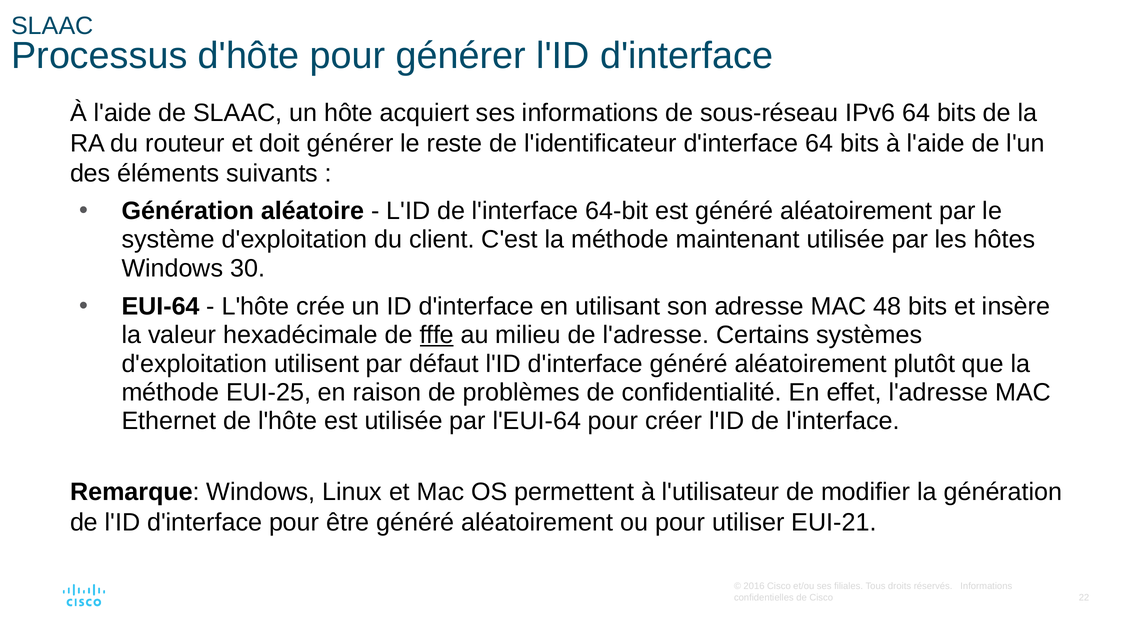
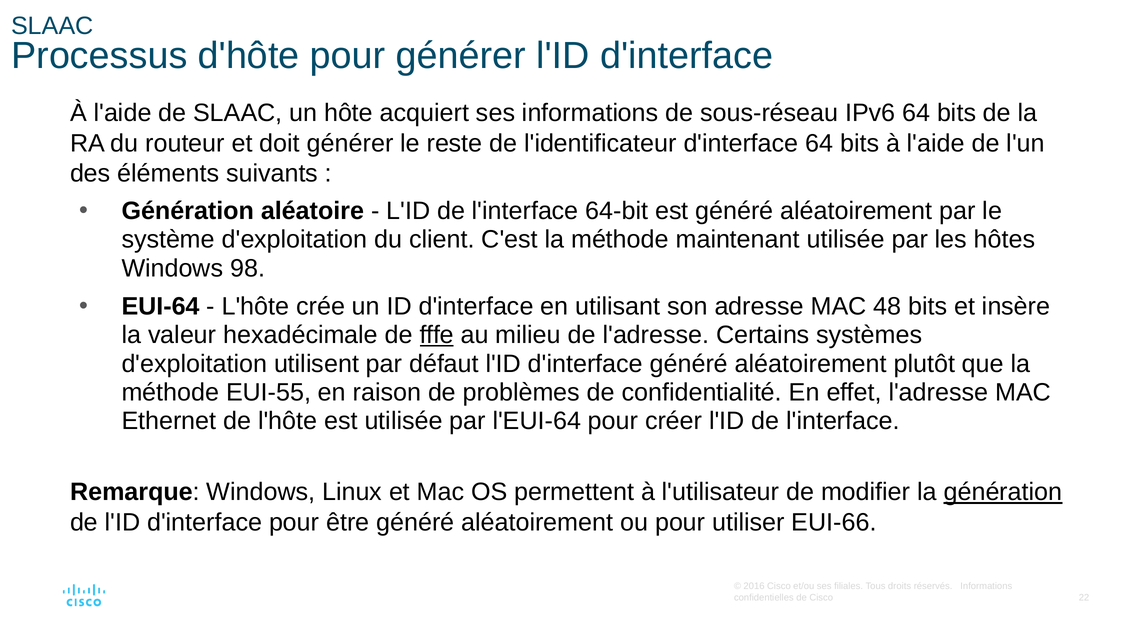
30: 30 -> 98 (248, 268)
EUI-25: EUI-25 -> EUI-55 (269, 392)
génération underline: none -> present (1003, 492)
EUI-21: EUI-21 -> EUI-66 (834, 522)
